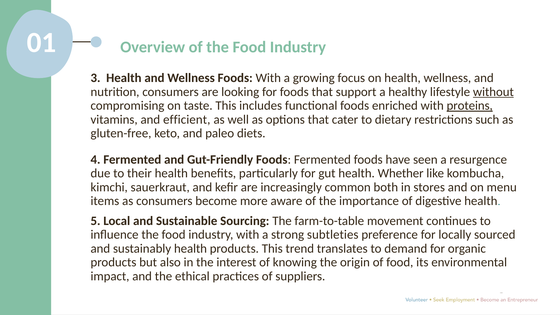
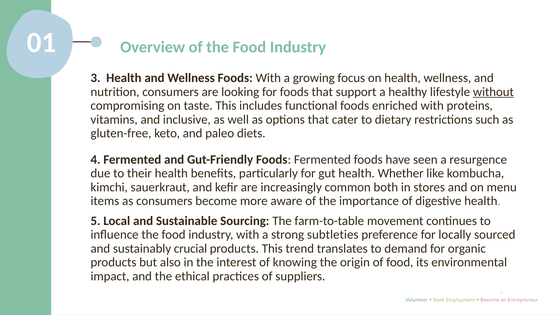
proteins underline: present -> none (470, 106)
efficient: efficient -> inclusive (187, 120)
sustainably health: health -> crucial (191, 248)
